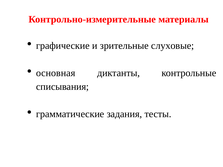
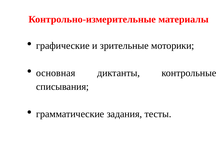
слуховые: слуховые -> моторики (173, 46)
